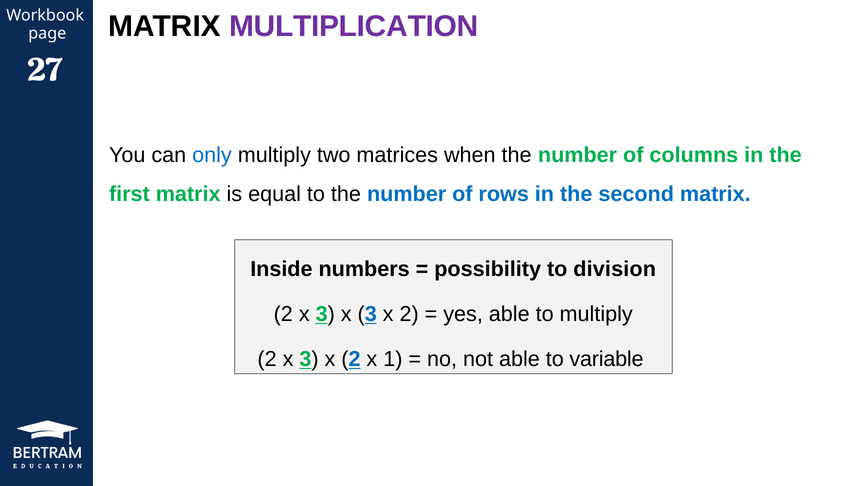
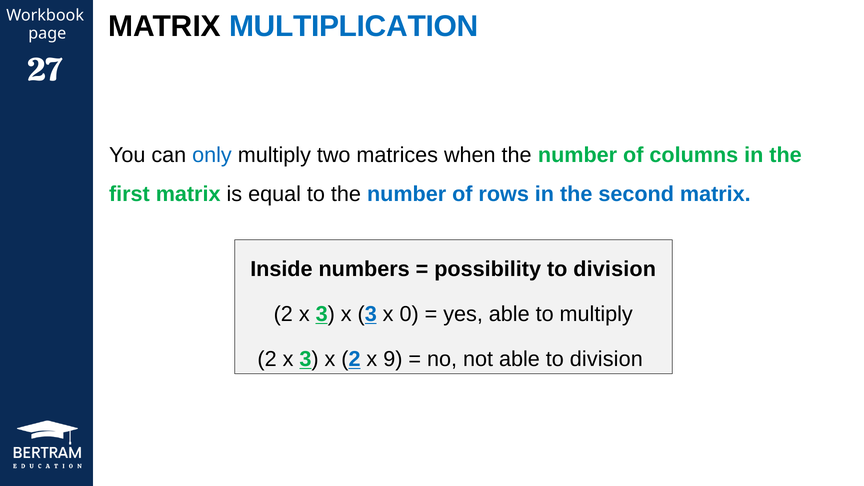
MULTIPLICATION colour: purple -> blue (354, 27)
2: 2 -> 0 (409, 314)
1: 1 -> 9 (393, 359)
able to variable: variable -> division (606, 359)
